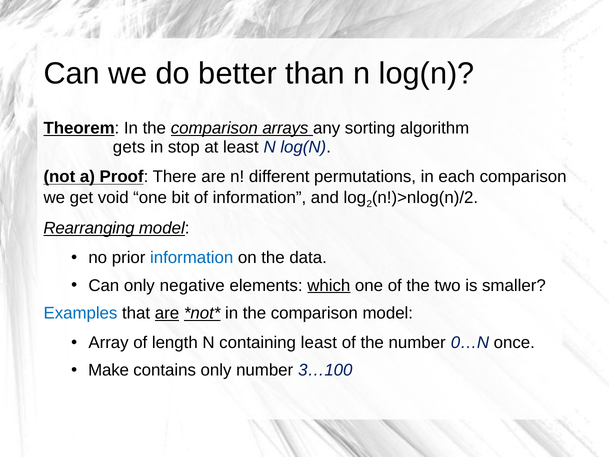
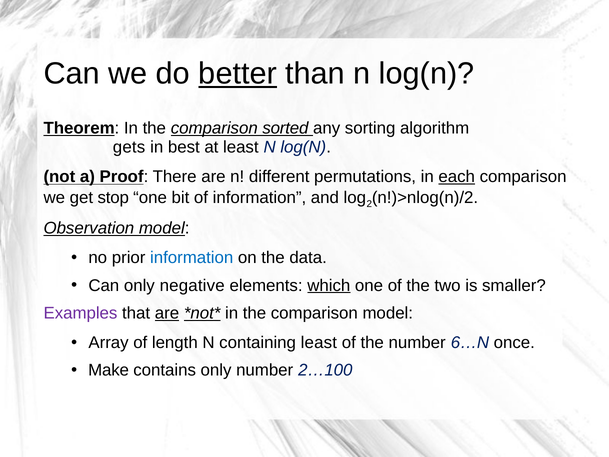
better underline: none -> present (238, 74)
arrays: arrays -> sorted (285, 128)
stop: stop -> best (184, 147)
each underline: none -> present (457, 177)
void: void -> stop (113, 197)
Rearranging: Rearranging -> Observation (89, 228)
Examples colour: blue -> purple (80, 313)
0…N: 0…N -> 6…N (470, 343)
3…100: 3…100 -> 2…100 (325, 370)
